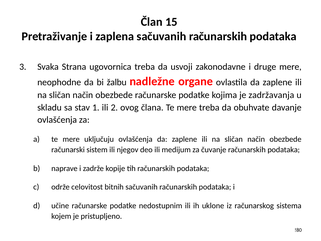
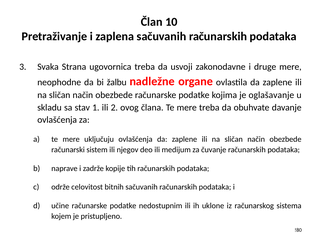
15: 15 -> 10 (171, 22)
zadržavanja: zadržavanja -> oglašavanje (271, 95)
